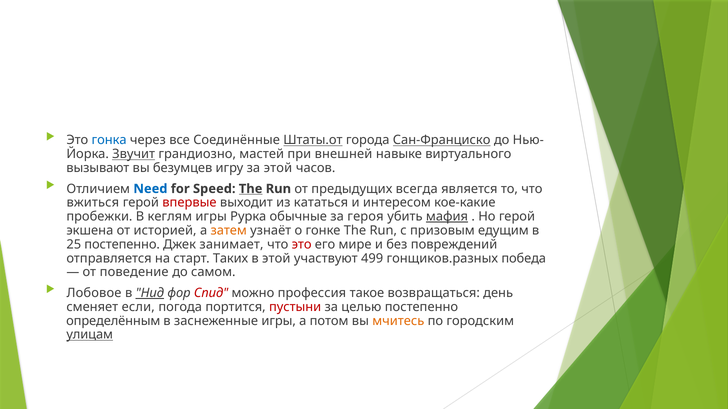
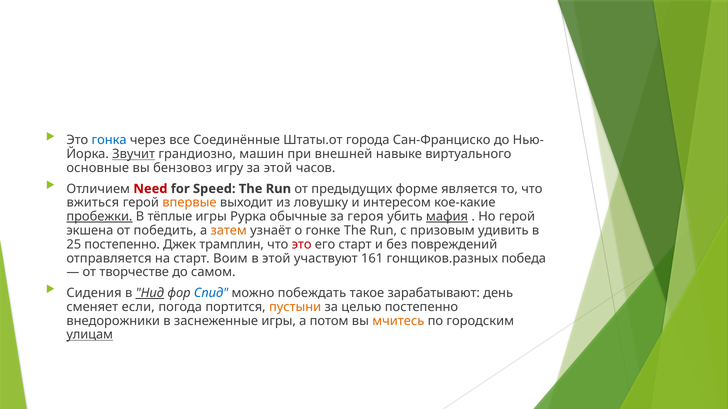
Штаты.от underline: present -> none (313, 140)
Сан-Франциско underline: present -> none (442, 140)
мастей: мастей -> машин (262, 154)
вызывают: вызывают -> основные (98, 168)
безумцев: безумцев -> бензовоз (183, 168)
Need colour: blue -> red (150, 189)
The underline: present -> none (251, 189)
всегда: всегда -> форме (417, 189)
впервые colour: red -> orange (189, 203)
кататься: кататься -> ловушку (321, 203)
пробежки underline: none -> present (99, 217)
кеглям: кеглям -> тёплые (170, 217)
историей: историей -> победить (165, 231)
едущим: едущим -> удивить (503, 231)
занимает: занимает -> трамплин (232, 245)
его мире: мире -> старт (355, 245)
Таких: Таких -> Воим (230, 259)
499: 499 -> 161 (372, 259)
поведение: поведение -> творчестве (134, 273)
Лобовое: Лобовое -> Сидения (94, 293)
Спид colour: red -> blue (211, 293)
профессия: профессия -> побеждать (312, 293)
возвращаться: возвращаться -> зарабатывают (434, 293)
пустыни colour: red -> orange (295, 307)
определённым: определённым -> внедорожники (113, 321)
